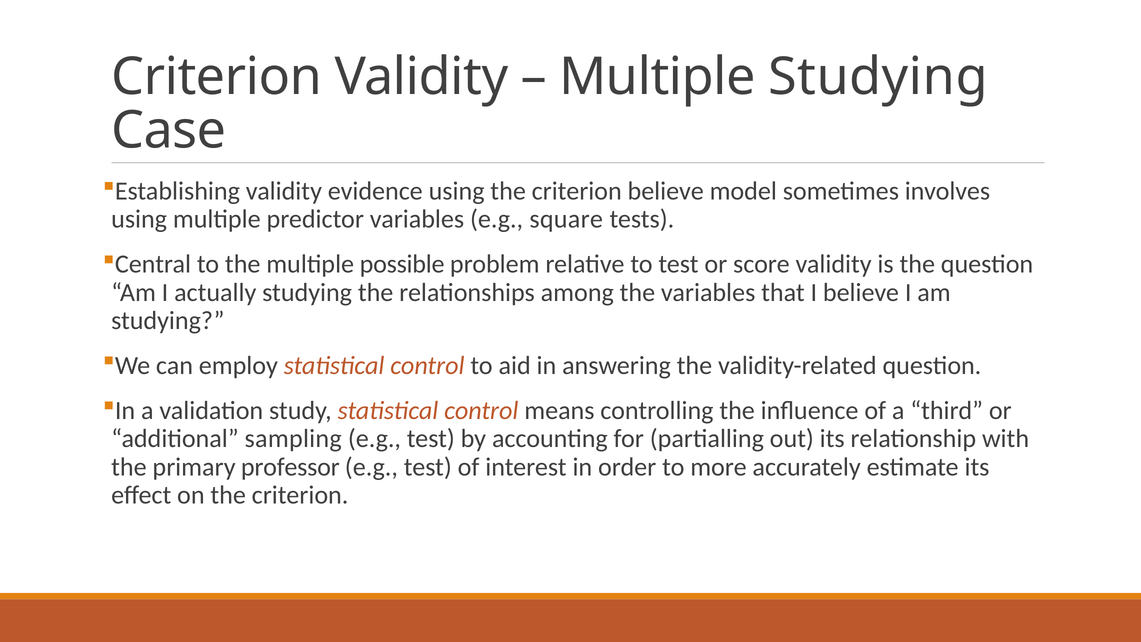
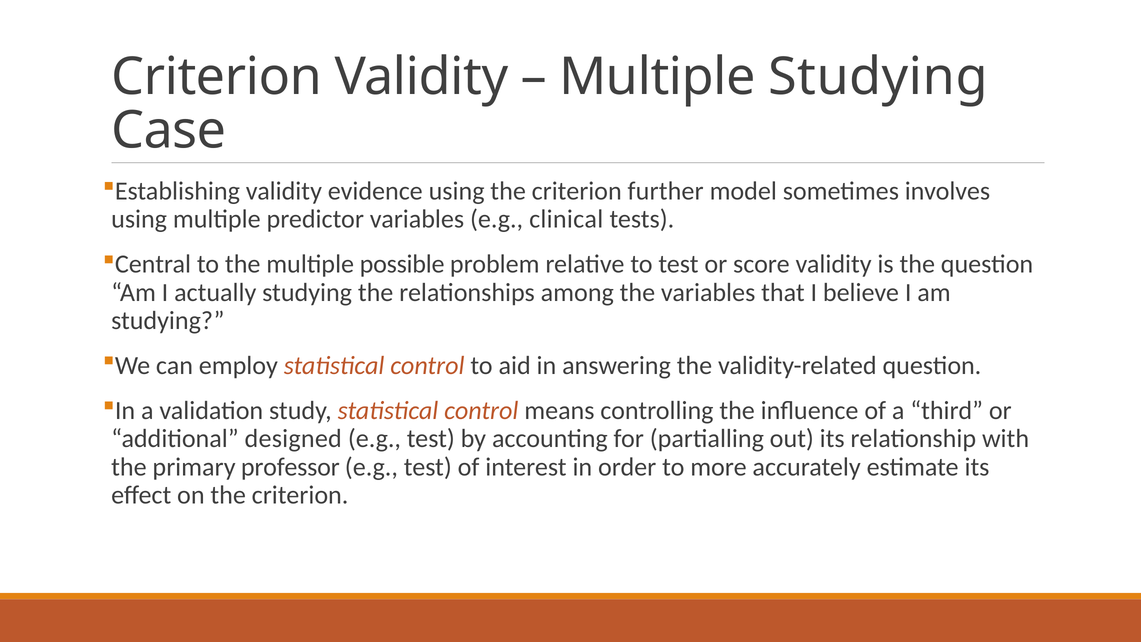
criterion believe: believe -> further (666, 191)
square: square -> clinical (566, 219)
sampling: sampling -> designed (293, 439)
